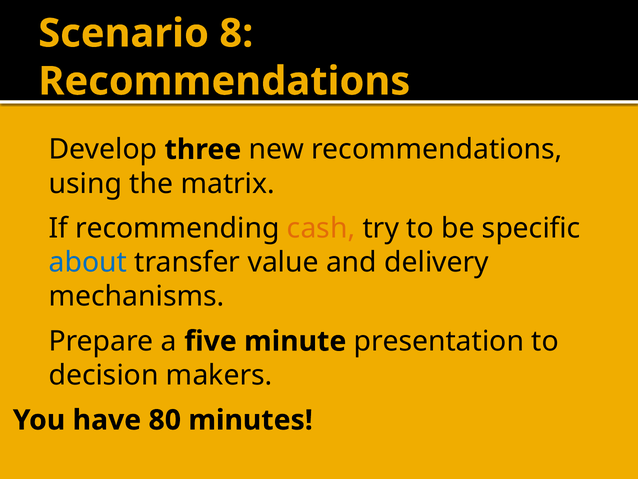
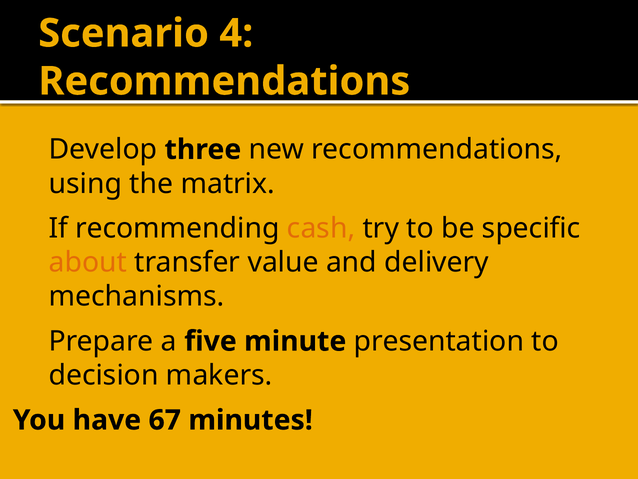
8: 8 -> 4 (236, 33)
about colour: blue -> orange (88, 262)
80: 80 -> 67 (165, 420)
